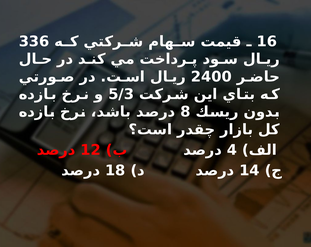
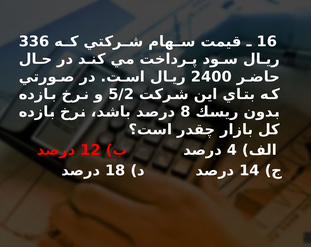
5/3: 5/3 -> 5/2 (121, 94)
